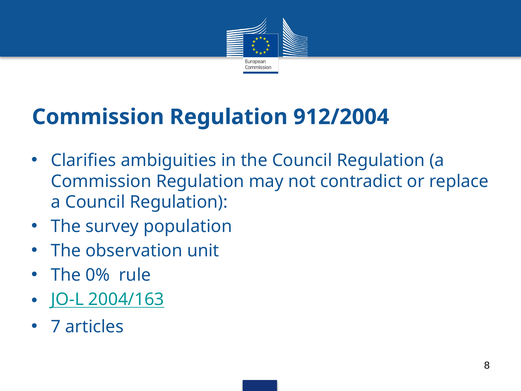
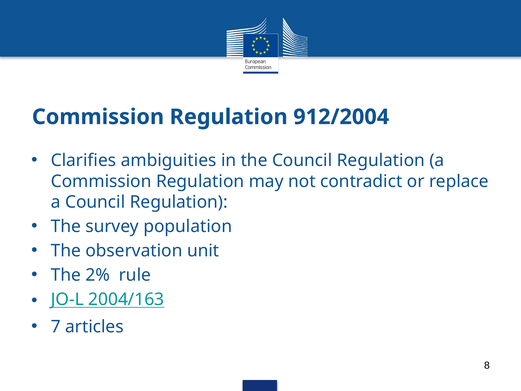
0%: 0% -> 2% (98, 275)
